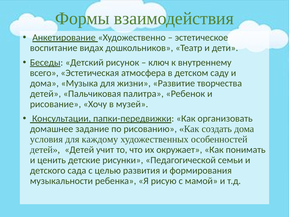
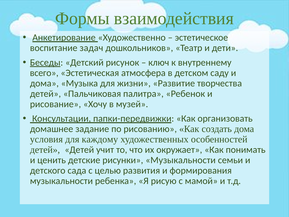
видах: видах -> задач (91, 48)
рисунки Педагогической: Педагогической -> Музыкальности (181, 160)
